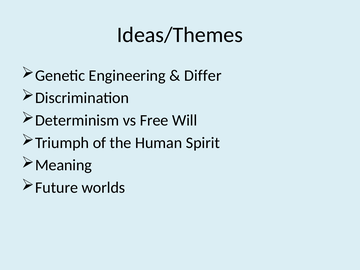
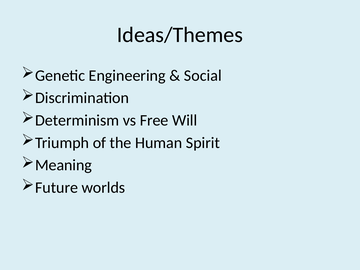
Differ: Differ -> Social (203, 76)
